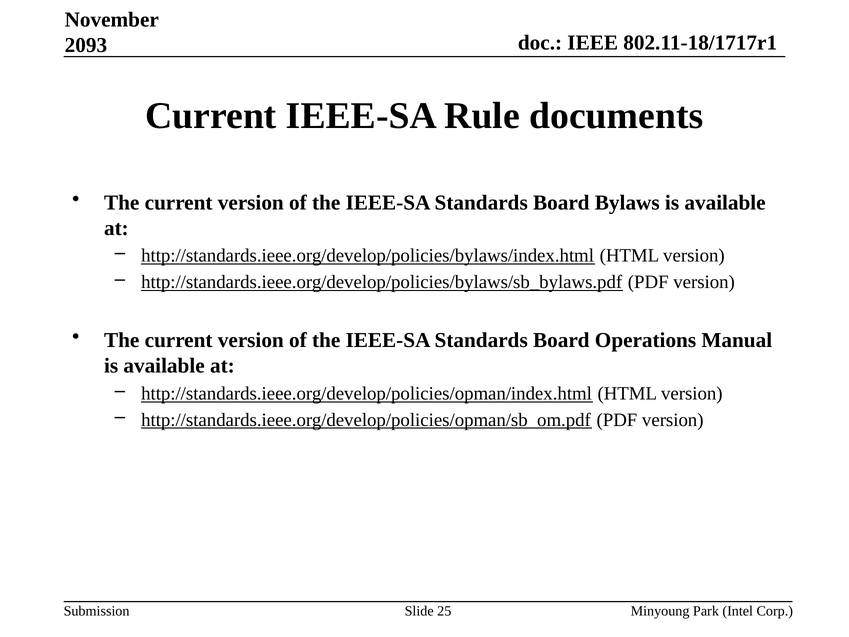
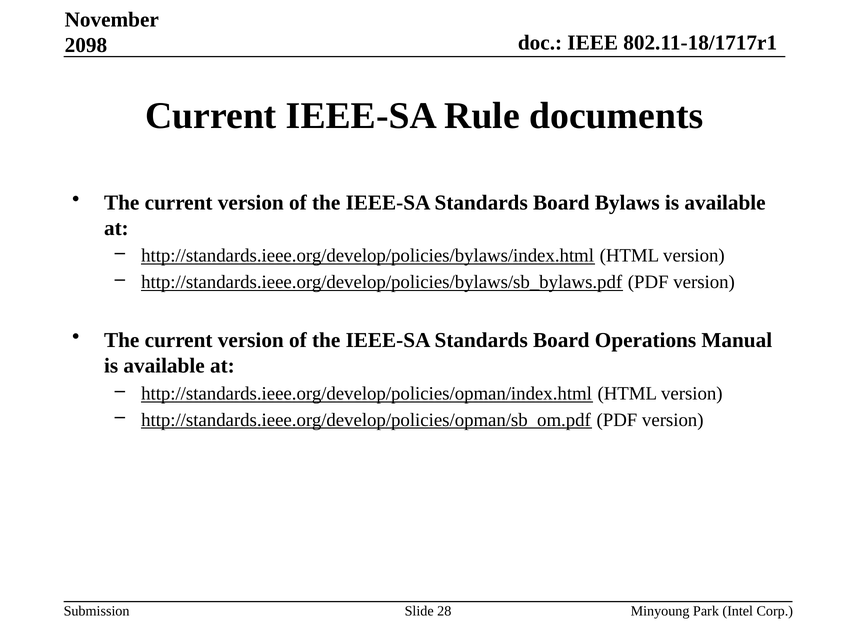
2093: 2093 -> 2098 (86, 45)
25: 25 -> 28 (444, 611)
